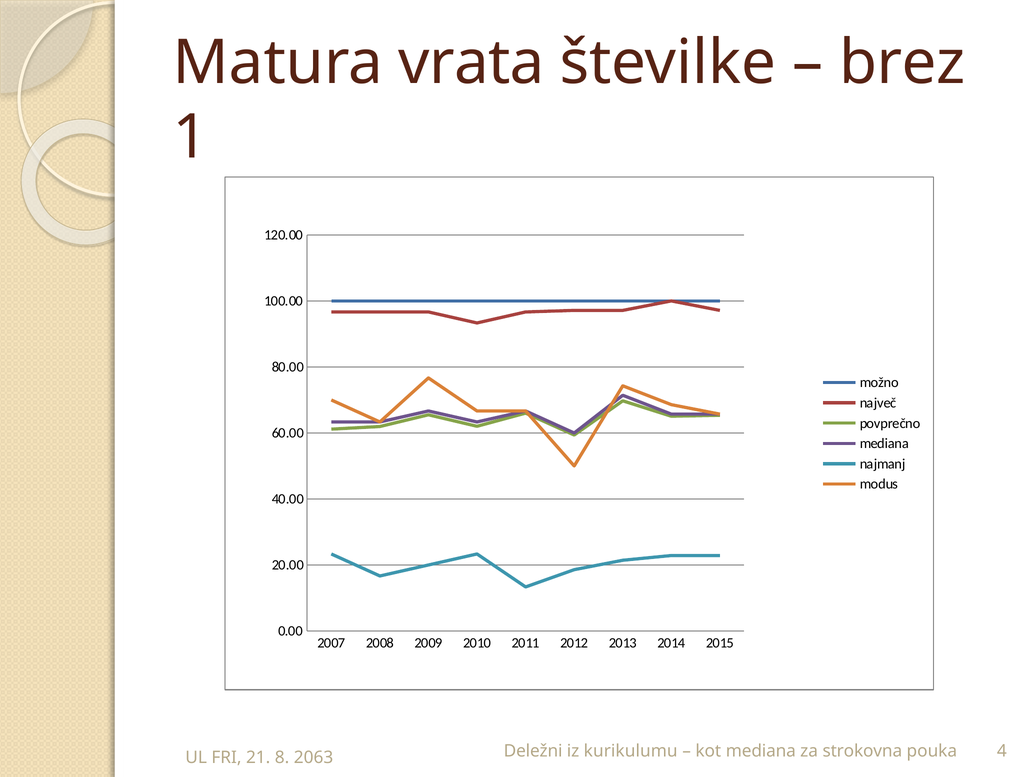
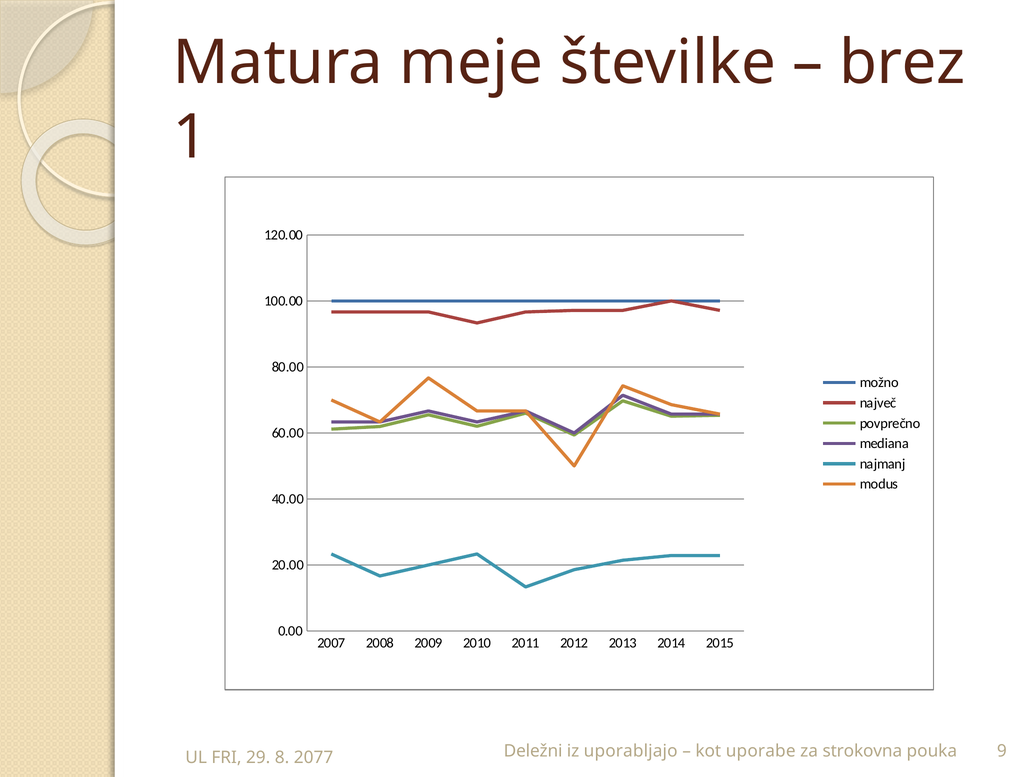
vrata: vrata -> meje (471, 63)
kurikulumu: kurikulumu -> uporabljajo (631, 751)
kot mediana: mediana -> uporabe (761, 751)
4: 4 -> 9 (1002, 751)
21: 21 -> 29 (258, 758)
2063: 2063 -> 2077 (314, 758)
